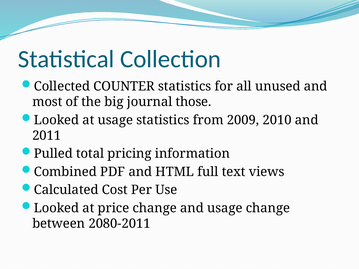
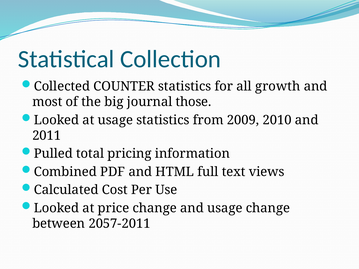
unused: unused -> growth (278, 86)
2080-2011: 2080-2011 -> 2057-2011 (120, 224)
